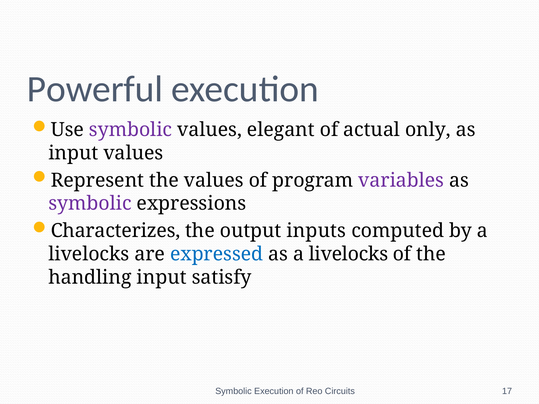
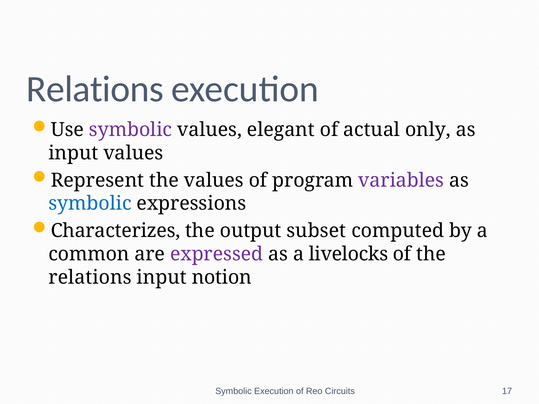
Powerful: Powerful -> Relations (95, 89)
symbolic colour: purple -> blue (90, 204)
inputs: inputs -> subset (316, 231)
livelocks: livelocks -> common (89, 254)
expressed colour: blue -> purple (217, 254)
handling: handling -> relations (90, 278)
satisfy: satisfy -> notion (222, 278)
